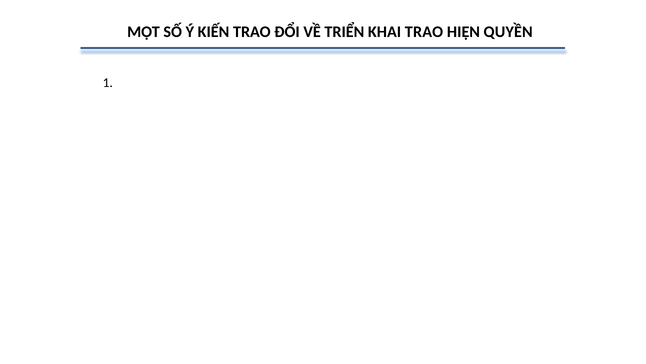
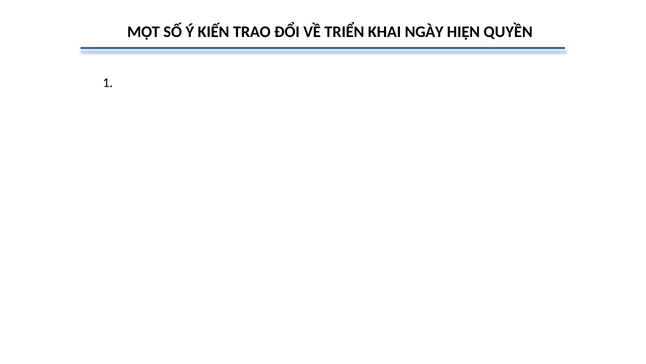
KHAI TRAO: TRAO -> NGÀY (424, 32)
